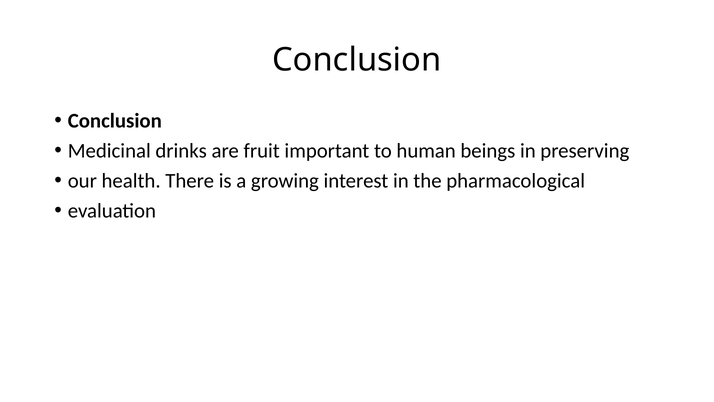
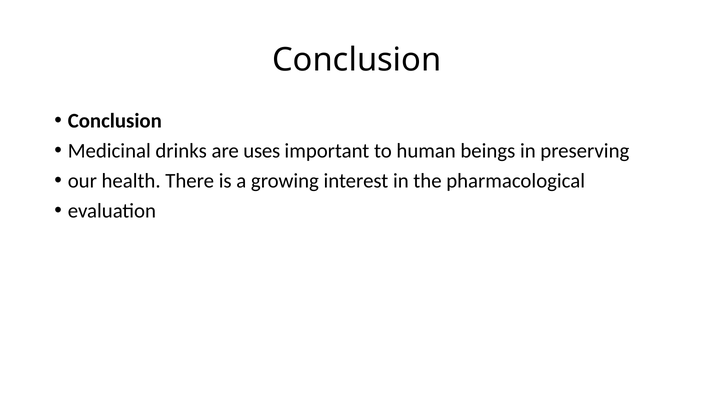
fruit: fruit -> uses (262, 151)
